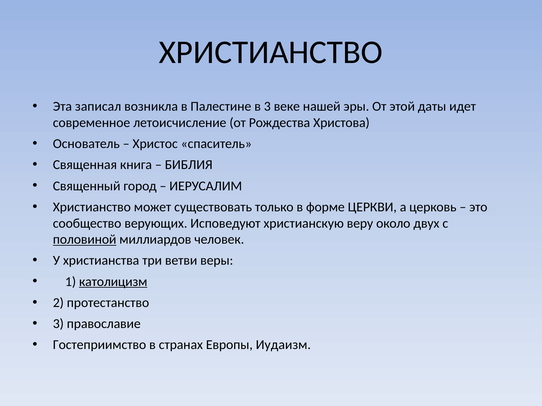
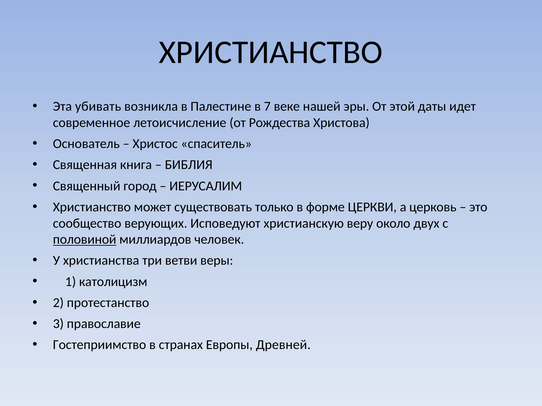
записал: записал -> убивать (98, 107)
в 3: 3 -> 7 (267, 107)
католицизм underline: present -> none (113, 282)
Иудаизм: Иудаизм -> Древней (283, 345)
